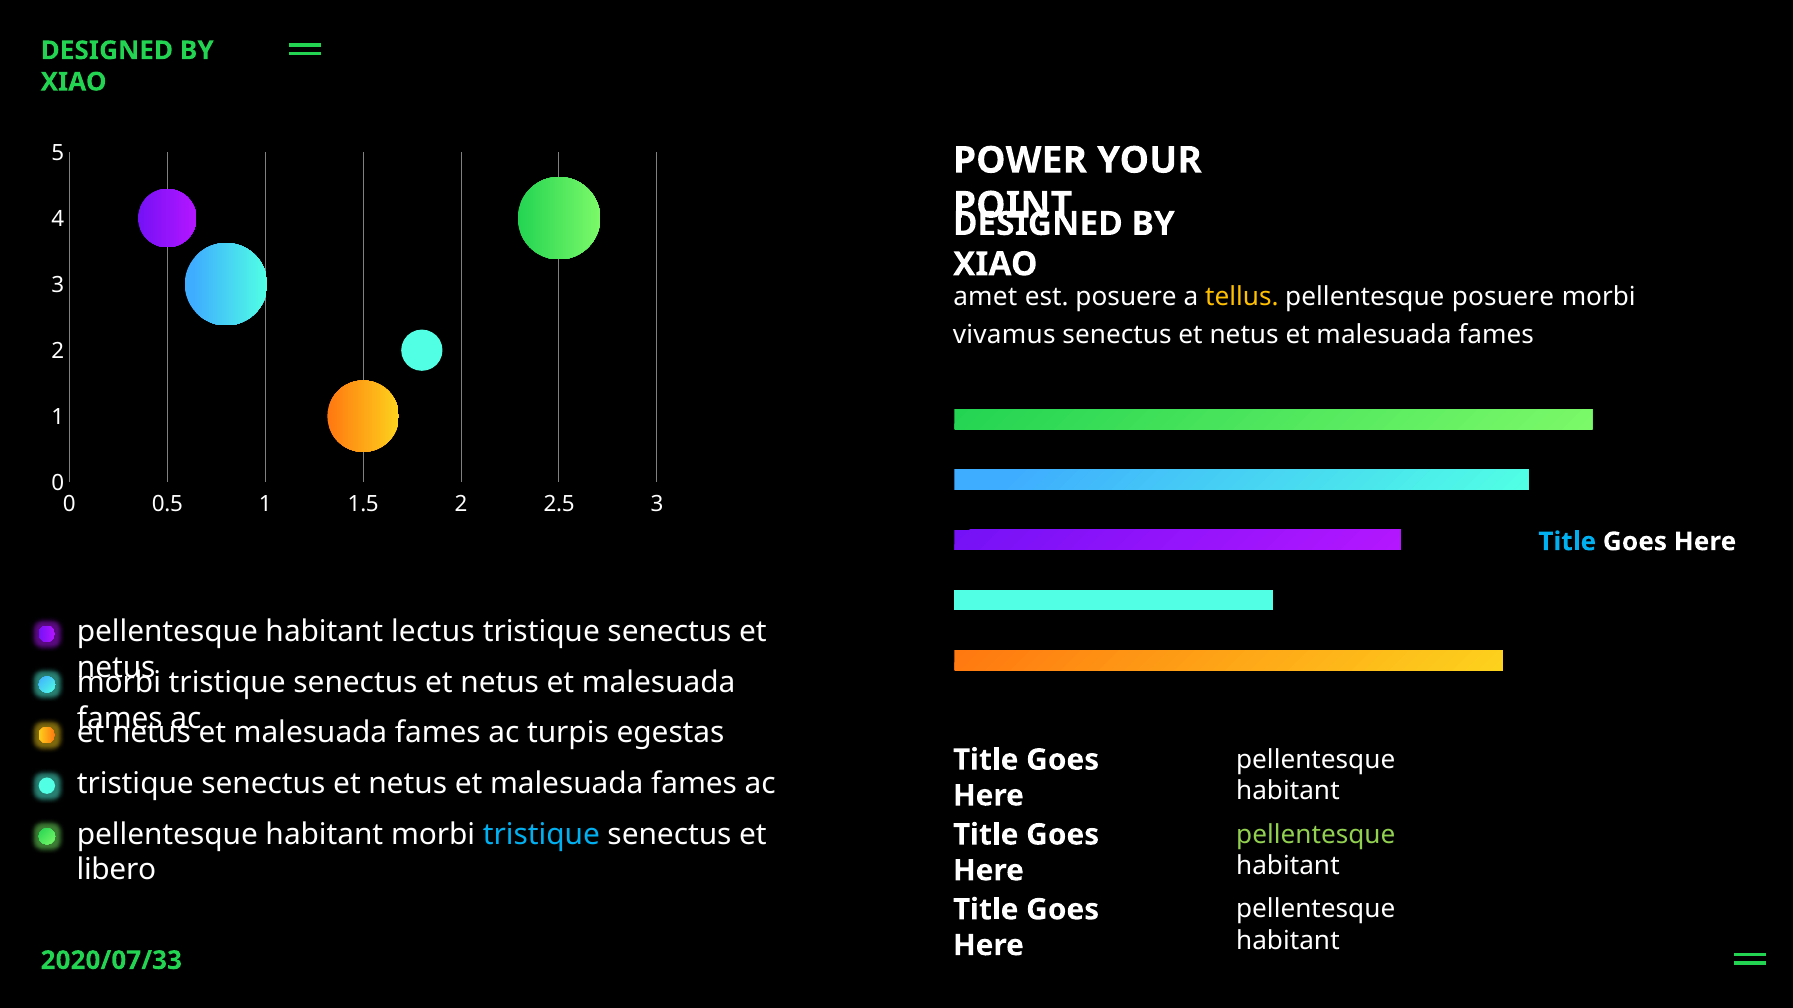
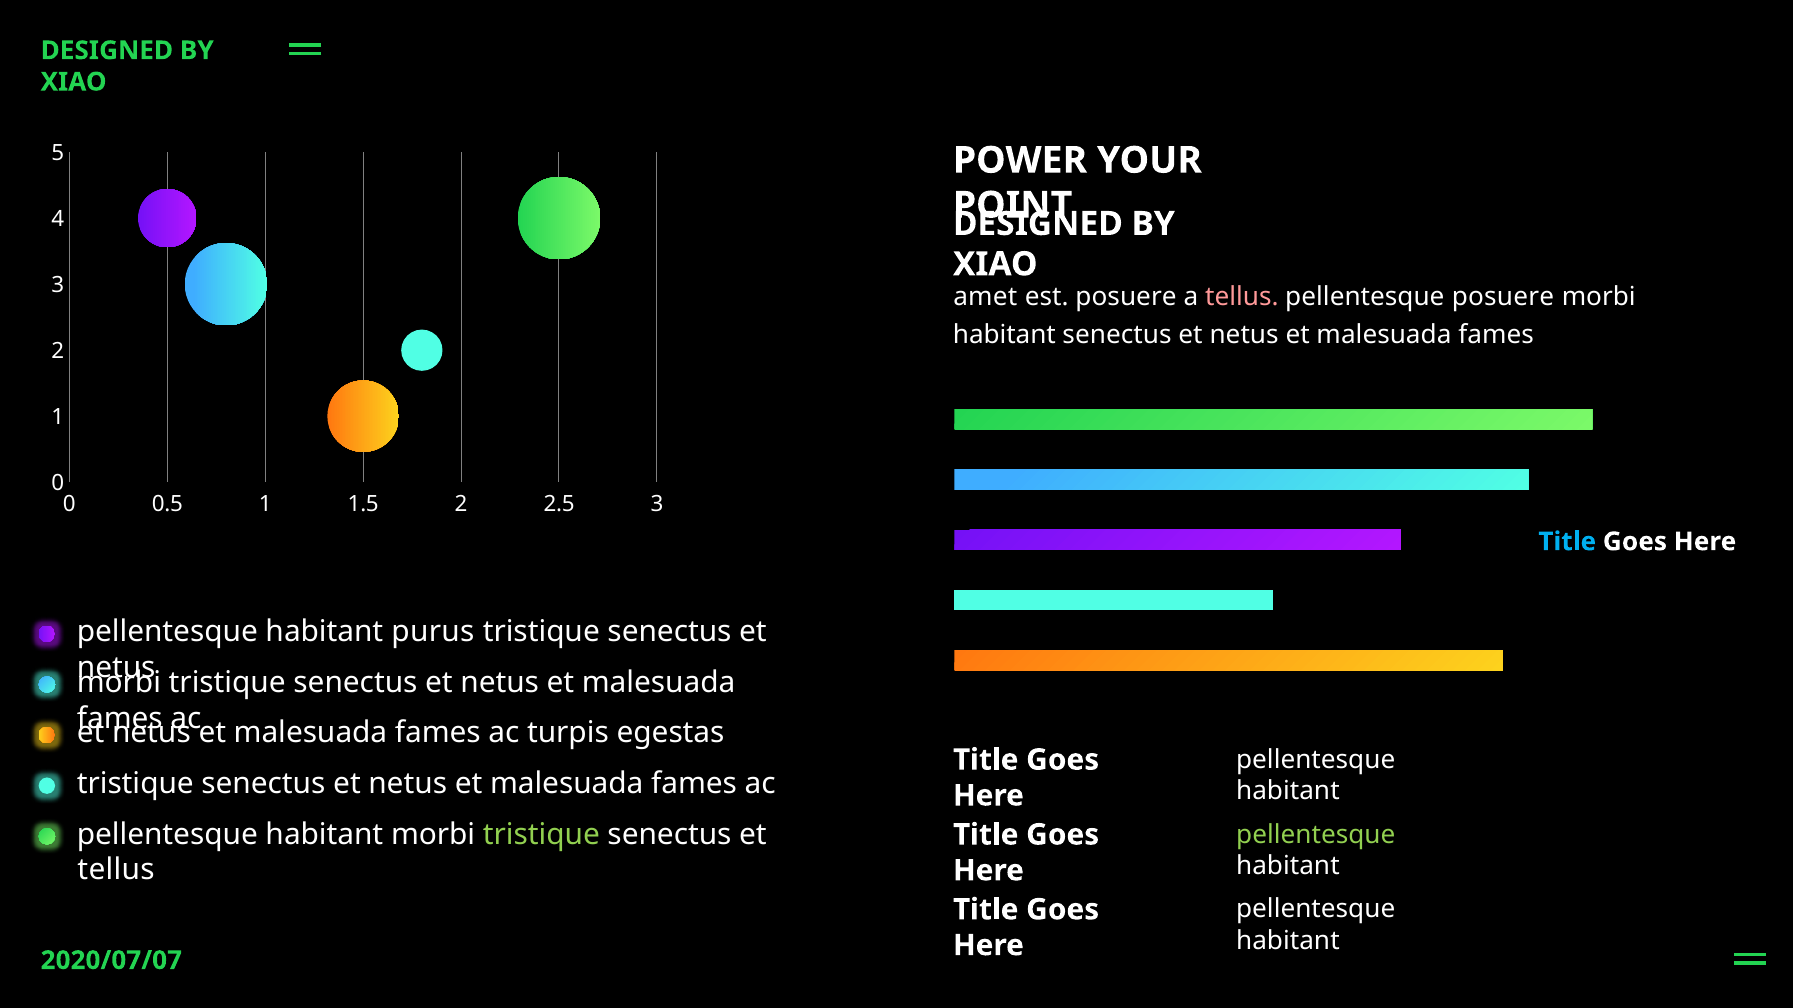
tellus colour: yellow -> pink (1242, 298)
vivamus: vivamus -> habitant (1004, 335)
lectus: lectus -> purus (433, 632)
tristique colour: light blue -> light green (541, 835)
libero: libero -> tellus (116, 871)
2020/07/33: 2020/07/33 -> 2020/07/07 (111, 961)
